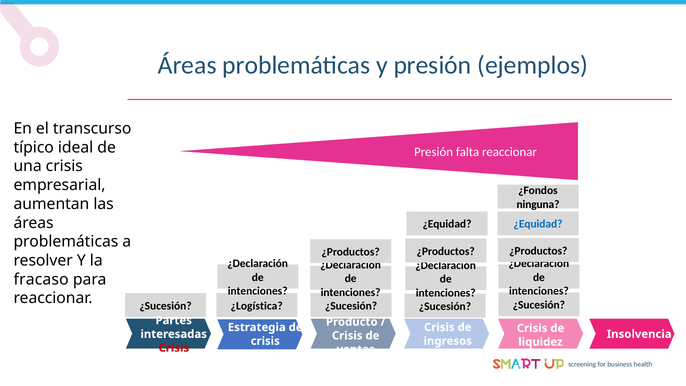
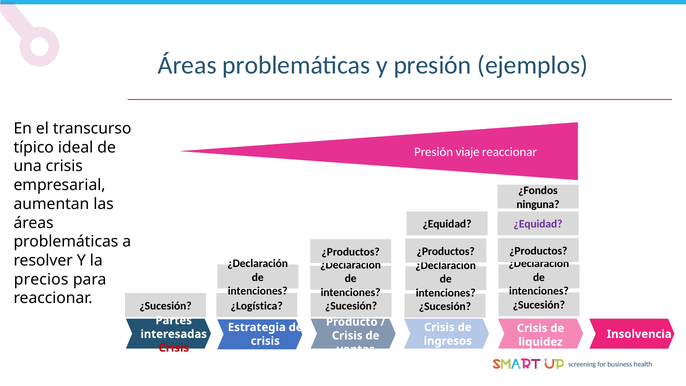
falta: falta -> viaje (468, 152)
¿Equidad colour: blue -> purple (538, 224)
fracaso: fracaso -> precios (41, 279)
